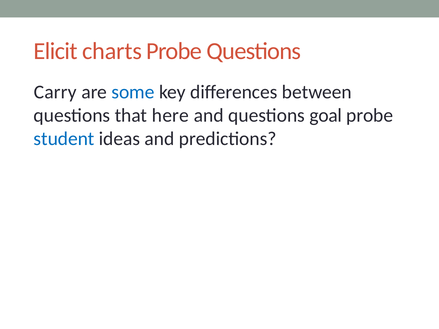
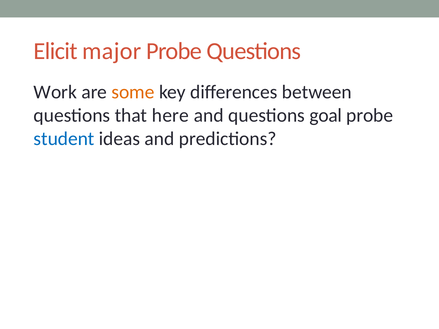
charts: charts -> major (112, 51)
Carry: Carry -> Work (55, 92)
some colour: blue -> orange (133, 92)
